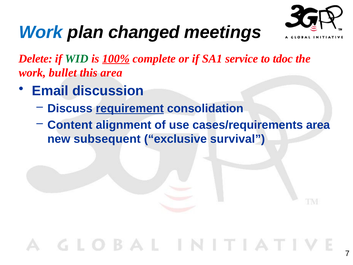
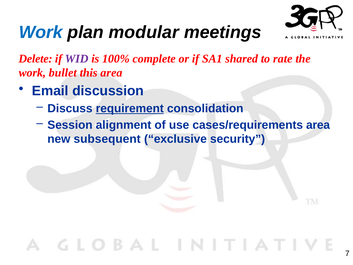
changed: changed -> modular (144, 32)
WID colour: green -> purple (77, 59)
100% underline: present -> none (116, 59)
service: service -> shared (242, 59)
tdoc: tdoc -> rate (283, 59)
Content: Content -> Session (70, 125)
survival: survival -> security (238, 139)
